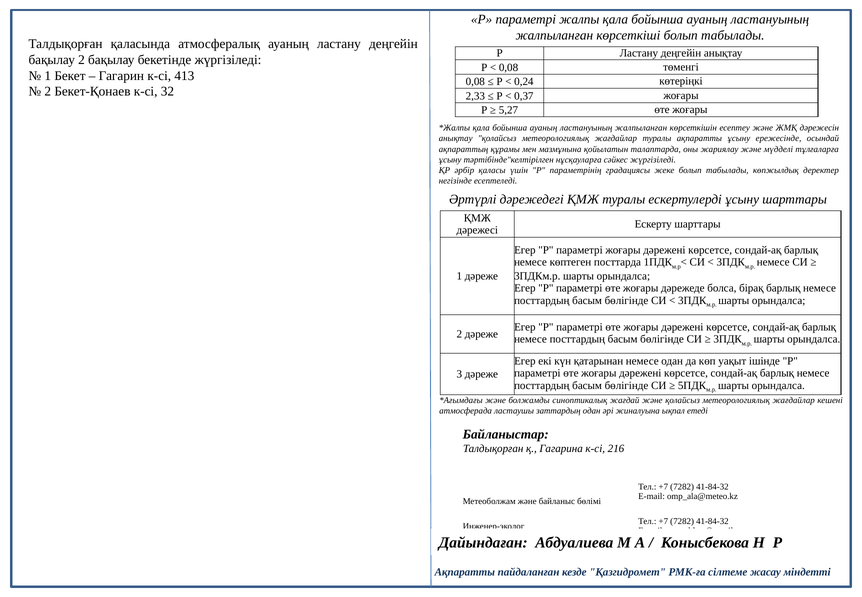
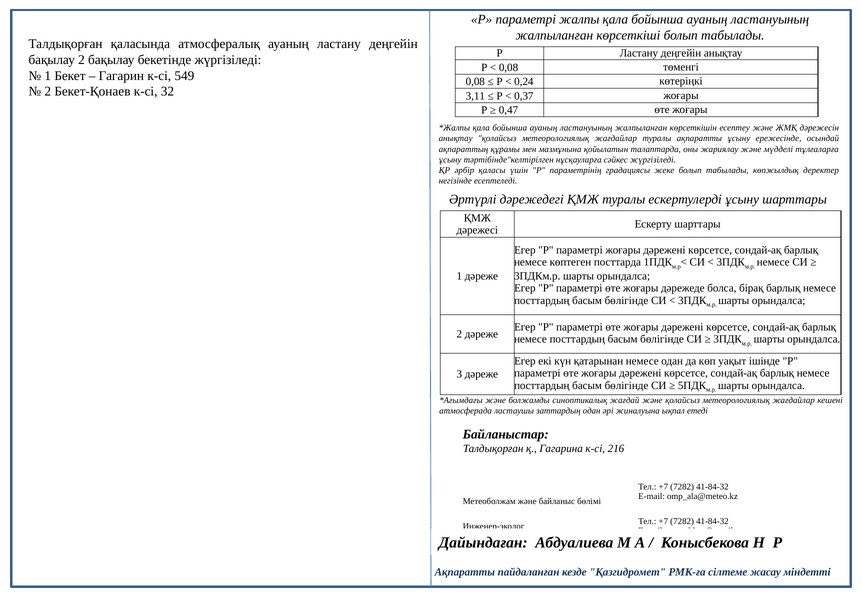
413: 413 -> 549 (184, 76)
2,33: 2,33 -> 3,11 (475, 96)
5,27: 5,27 -> 0,47 (508, 110)
